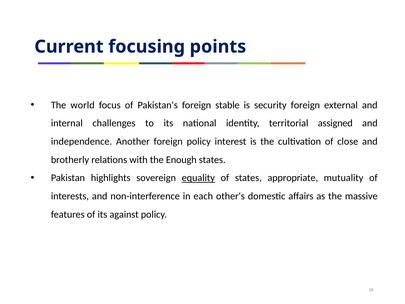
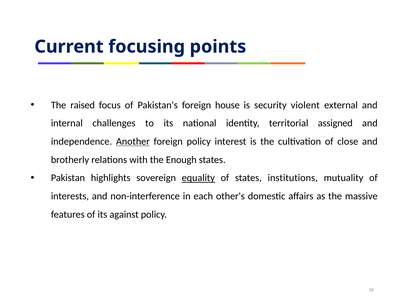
world: world -> raised (83, 105)
stable: stable -> house (227, 105)
security foreign: foreign -> violent (305, 105)
Another underline: none -> present (133, 141)
appropriate: appropriate -> institutions (293, 178)
